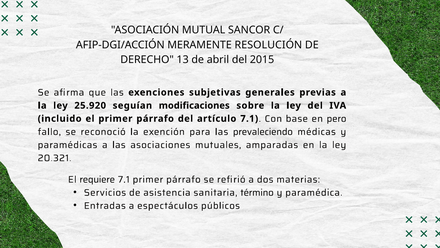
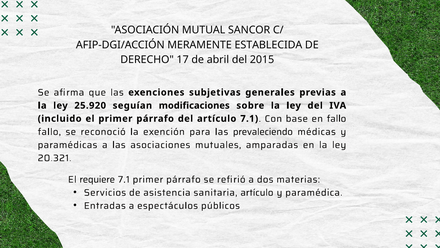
RESOLUCIÓN: RESOLUCIÓN -> ESTABLECIDA (268, 45)
13: 13 -> 17 (183, 60)
en pero: pero -> fallo (336, 118)
sanitaria término: término -> artículo (257, 192)
